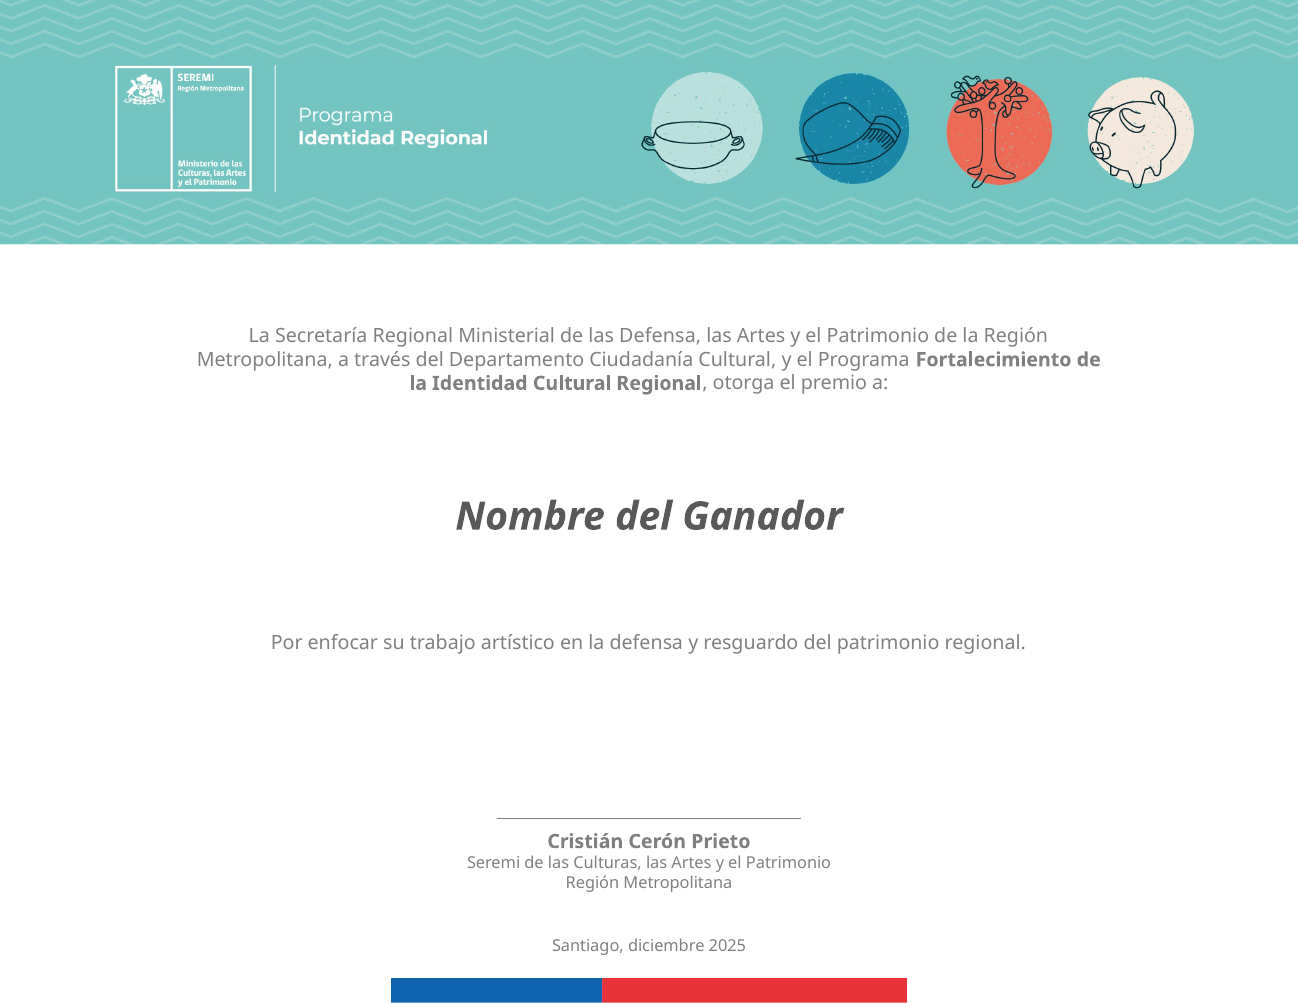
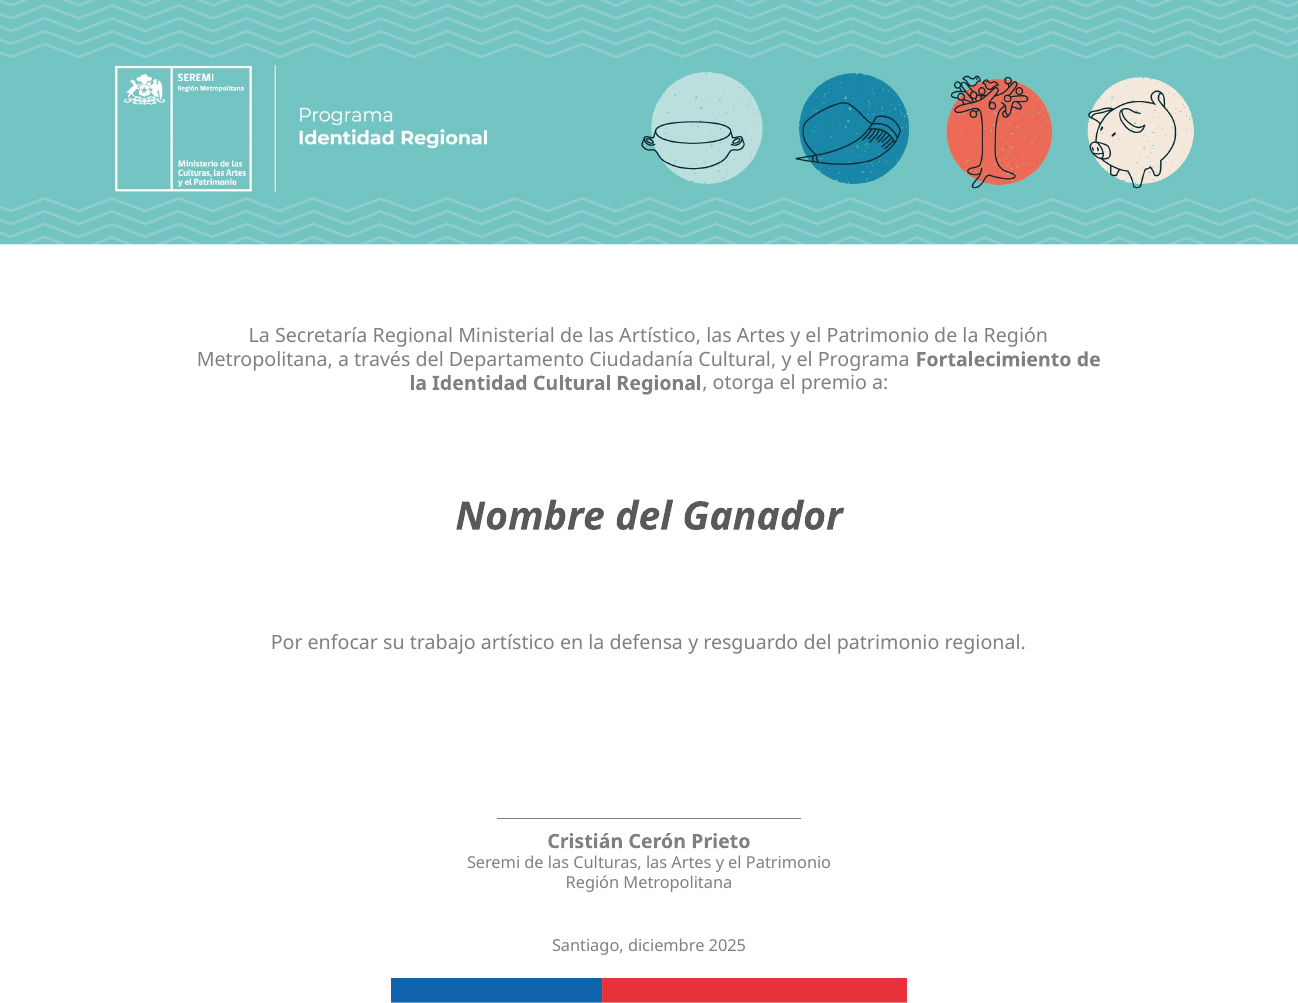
las Defensa: Defensa -> Artístico (660, 336)
